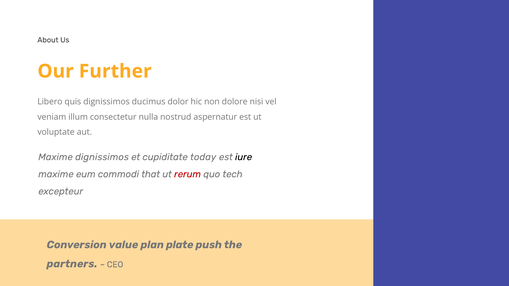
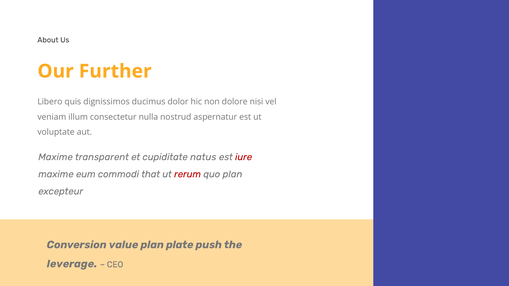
Maxime dignissimos: dignissimos -> transparent (102, 157)
today: today -> natus (203, 157)
iure colour: black -> red (244, 157)
quo tech: tech -> plan (232, 174)
partners: partners -> leverage (72, 264)
